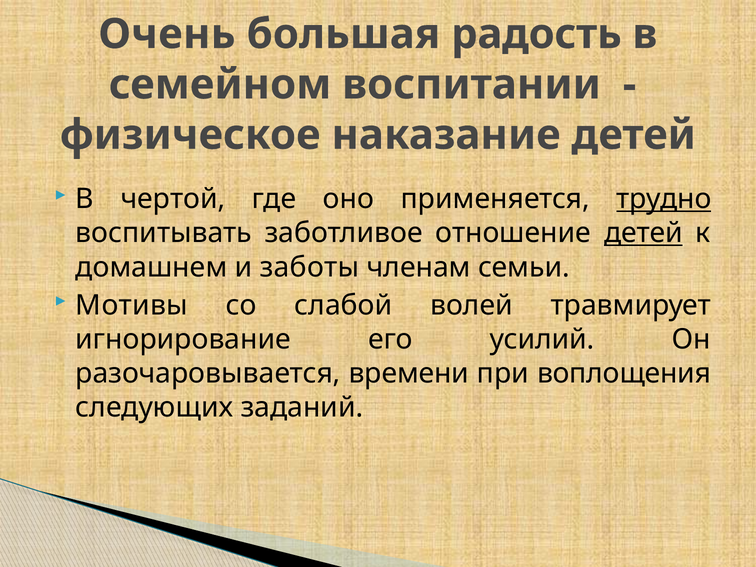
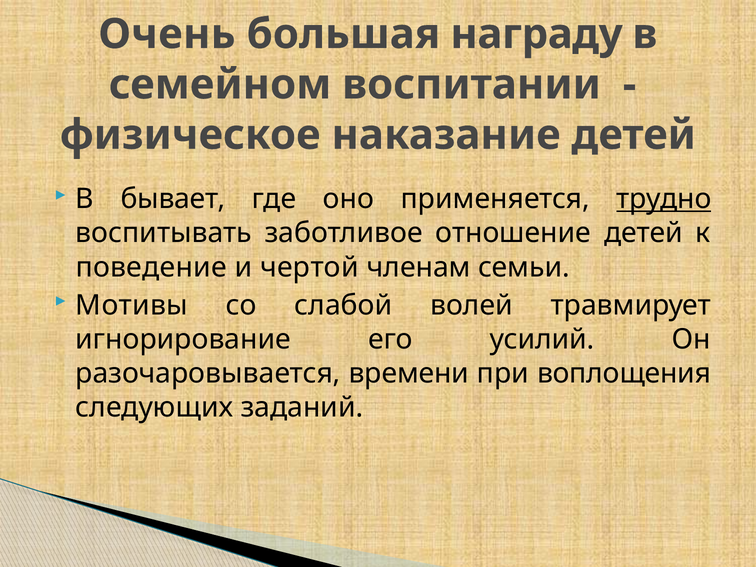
радость: радость -> награду (536, 34)
чертой: чертой -> бывает (173, 199)
детей underline: present -> none (643, 233)
домашнем: домашнем -> поведение (151, 267)
заботы: заботы -> чертой (309, 267)
